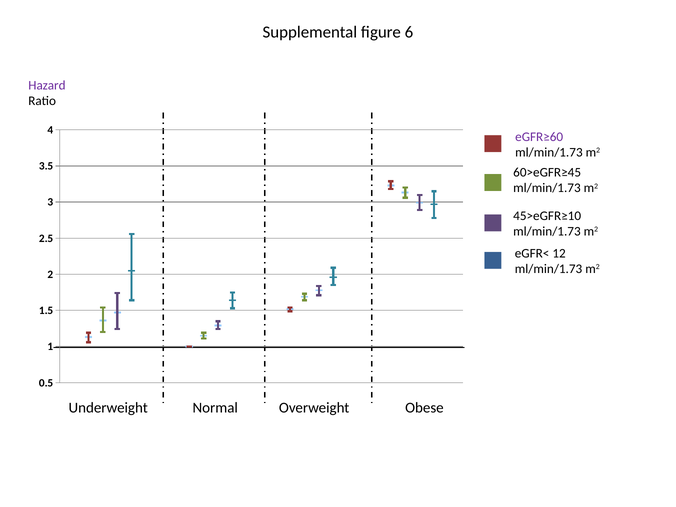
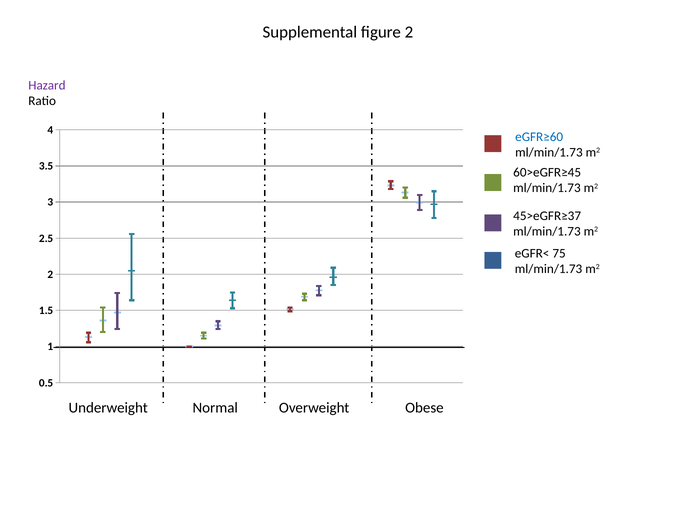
figure 6: 6 -> 2 (409, 32)
eGFR≥60 colour: purple -> blue (539, 137)
45>eGFR≥10: 45>eGFR≥10 -> 45>eGFR≥37 (547, 216)
12: 12 -> 75 (559, 253)
